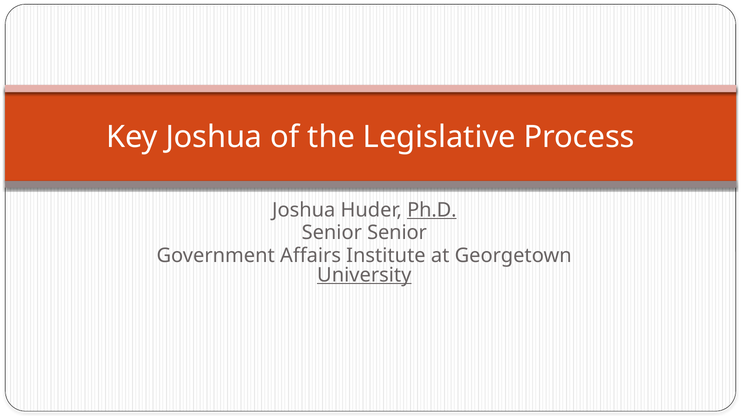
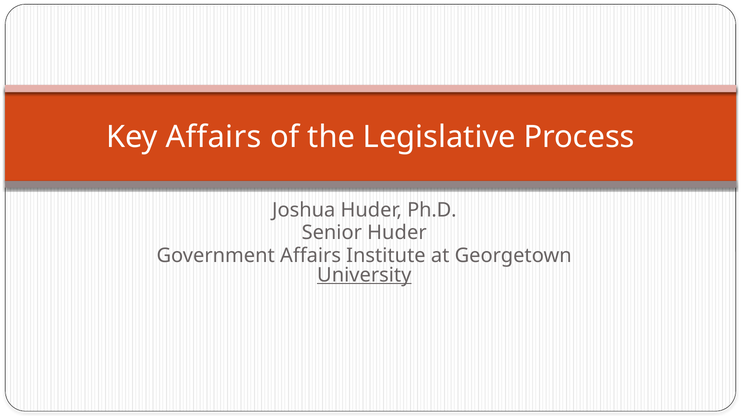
Key Joshua: Joshua -> Affairs (214, 137)
Ph.D underline: present -> none (432, 210)
Senior Senior: Senior -> Huder (397, 233)
